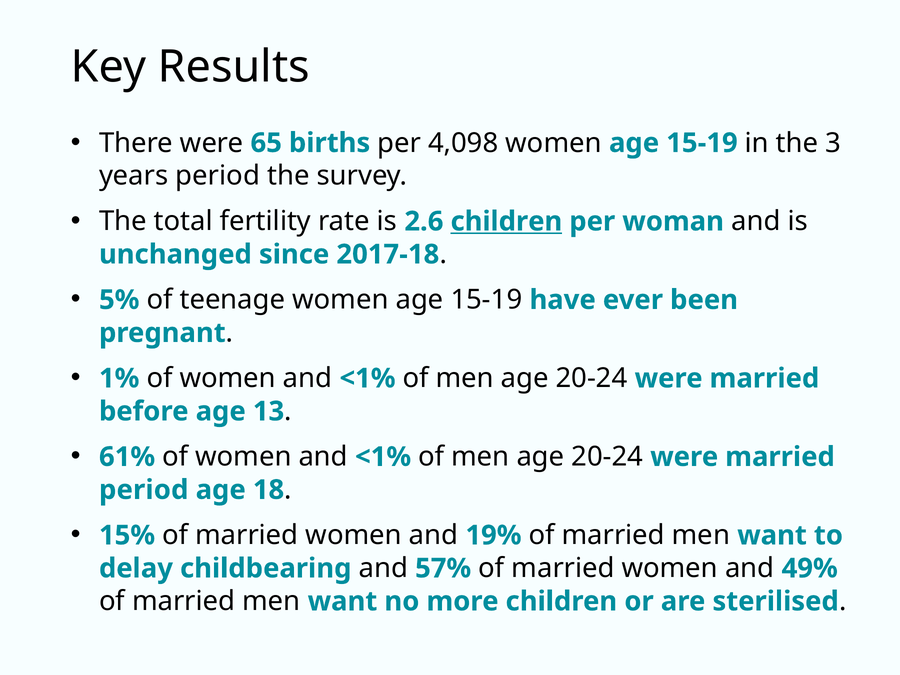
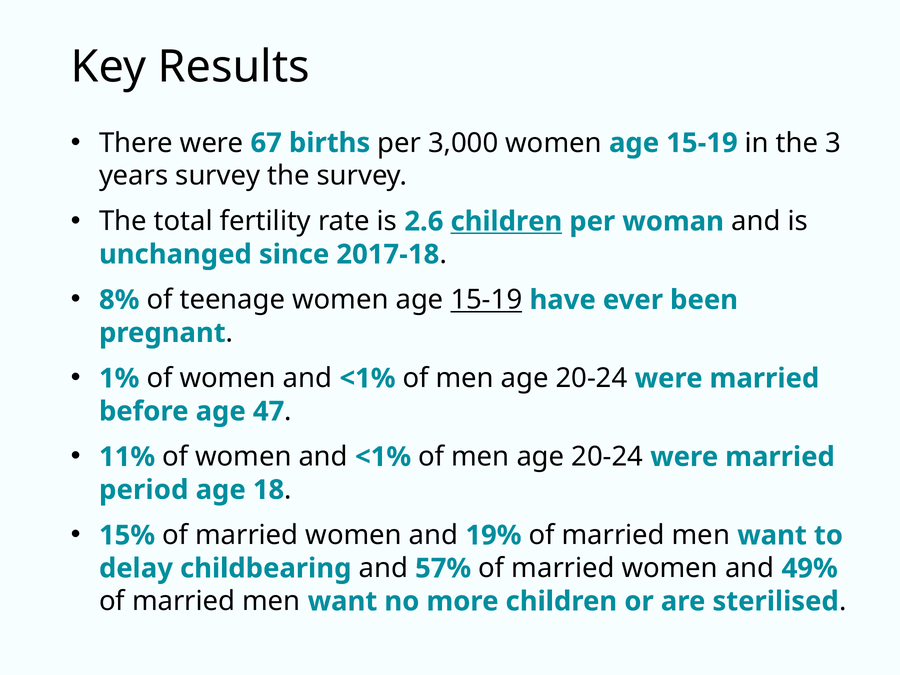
65: 65 -> 67 (266, 143)
4,098: 4,098 -> 3,000 (463, 143)
years period: period -> survey (218, 176)
5%: 5% -> 8% (119, 300)
15-19 underline: none -> present (486, 300)
13: 13 -> 47 (269, 411)
61%: 61% -> 11% (127, 457)
